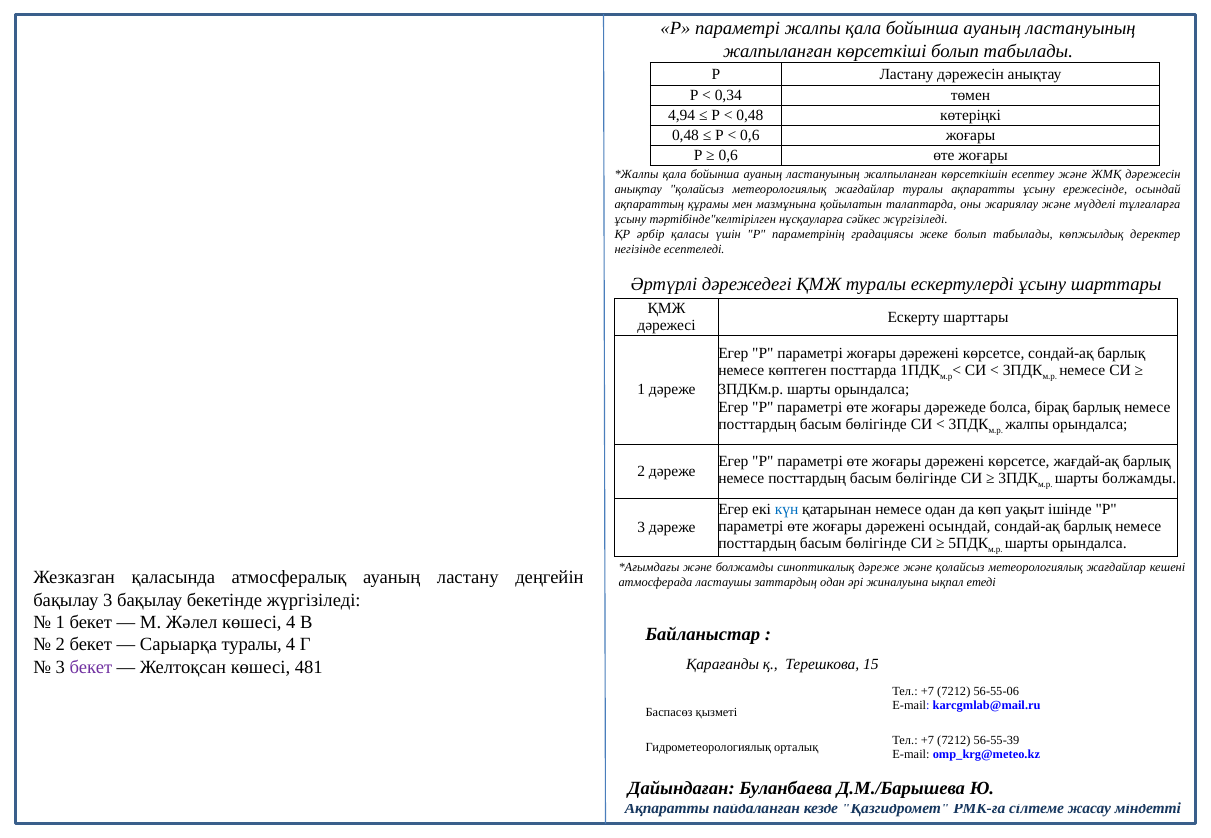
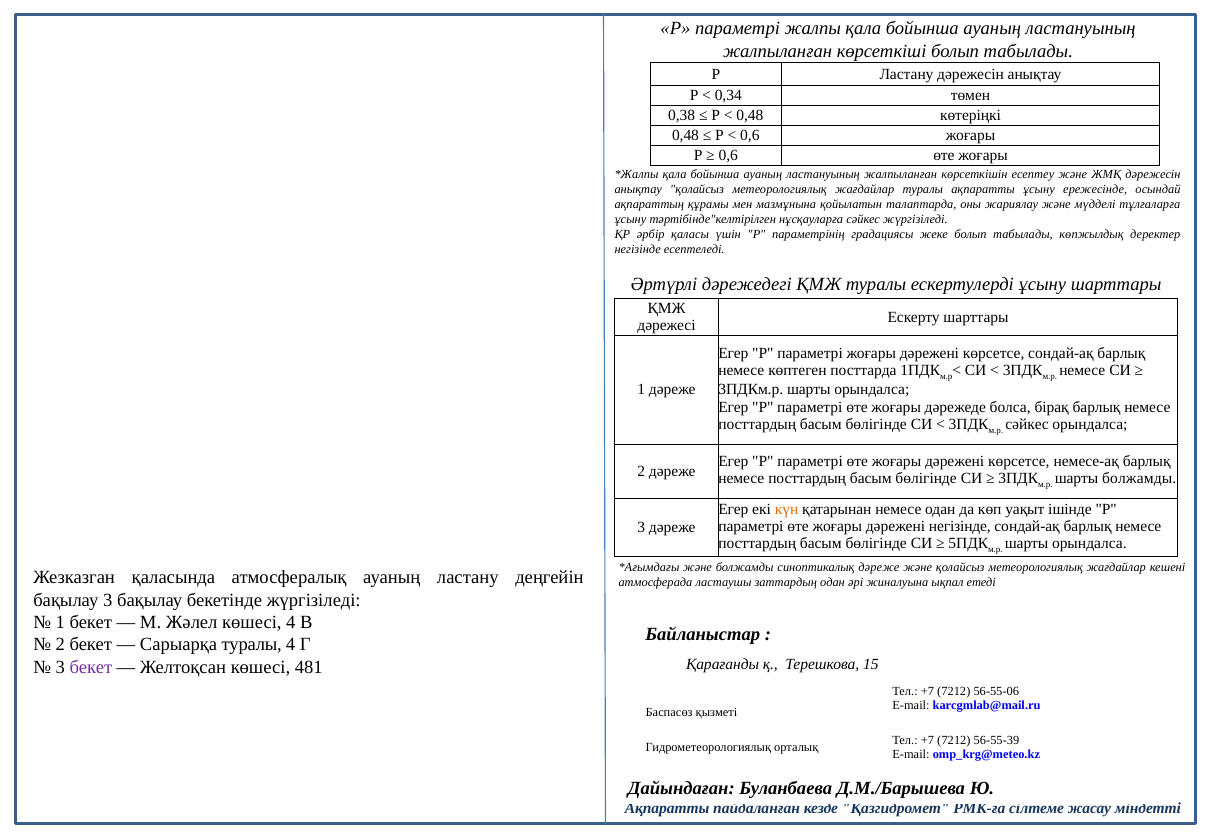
4,94: 4,94 -> 0,38 (682, 116)
жалпы: жалпы -> сәйкес (1027, 424)
жағдай-ақ: жағдай-ақ -> немесе-ақ (1086, 462)
күн colour: blue -> orange (787, 509)
дәрежені осындай: осындай -> негізінде (960, 527)
